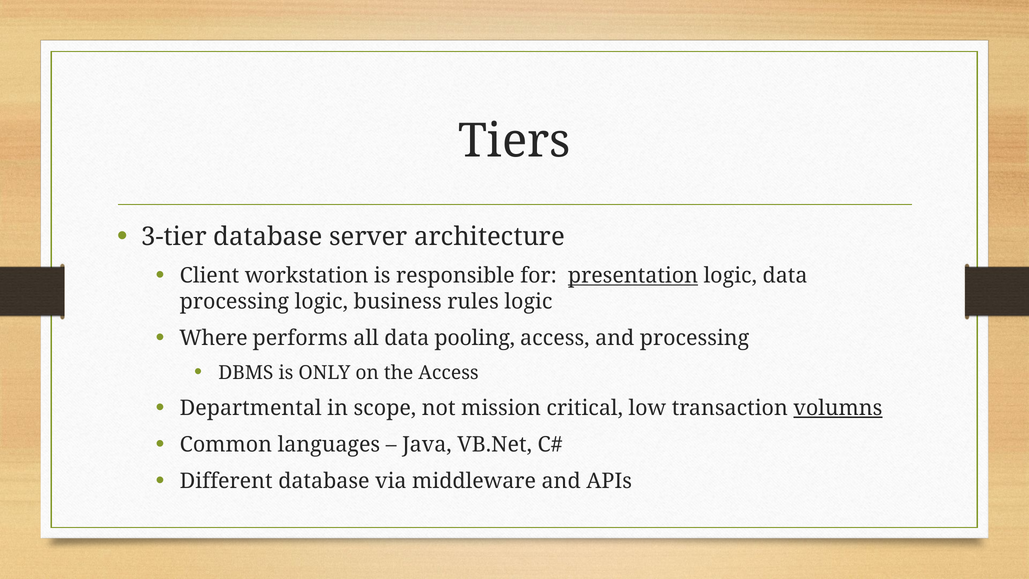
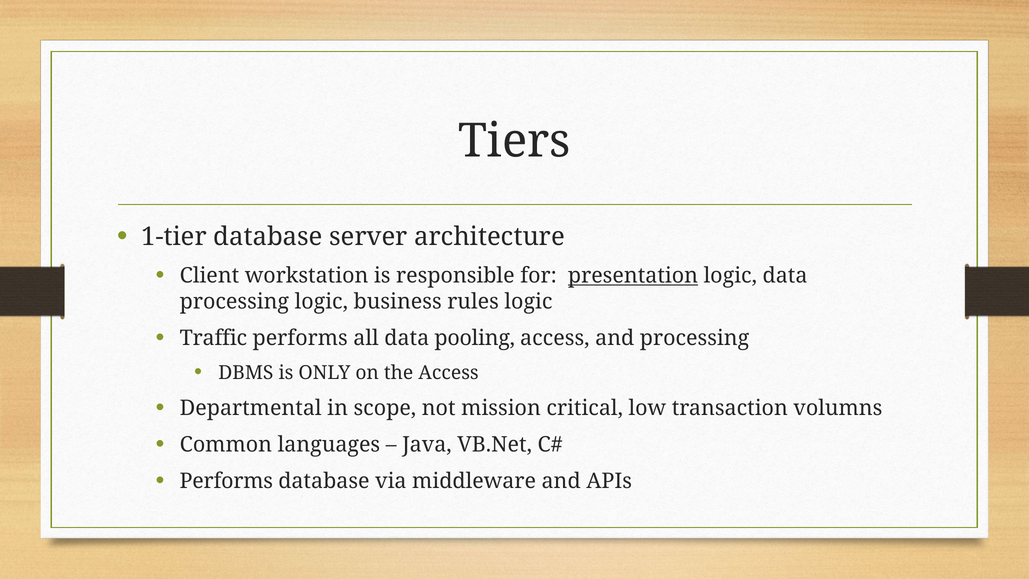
3-tier: 3-tier -> 1-tier (174, 237)
Where: Where -> Traffic (213, 338)
volumns underline: present -> none (838, 408)
Different: Different -> Performs (226, 481)
